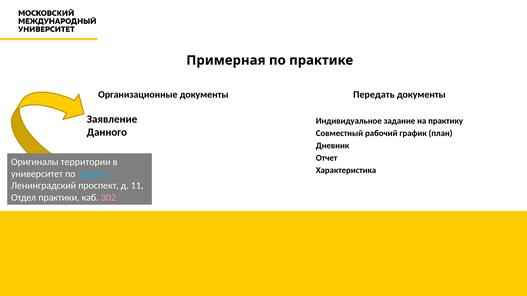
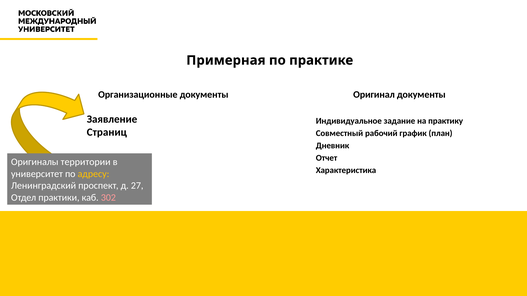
Передать: Передать -> Оригинал (374, 95)
Данного: Данного -> Страниц (107, 132)
адресу colour: light blue -> yellow (93, 174)
11: 11 -> 27 (137, 186)
